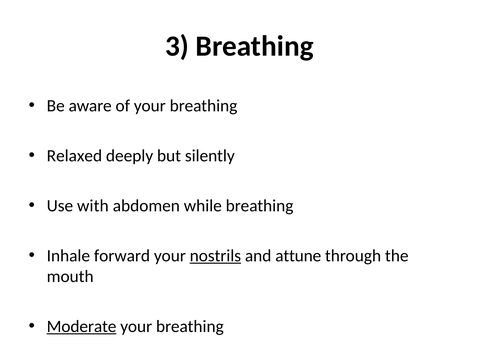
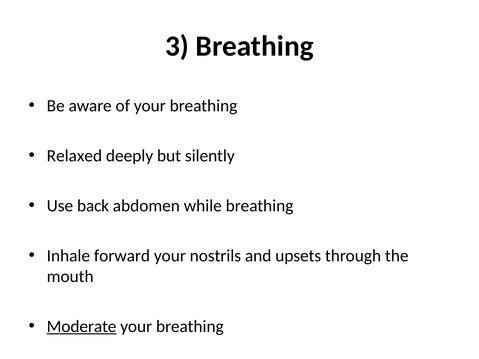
with: with -> back (93, 206)
nostrils underline: present -> none (215, 256)
attune: attune -> upsets (298, 256)
